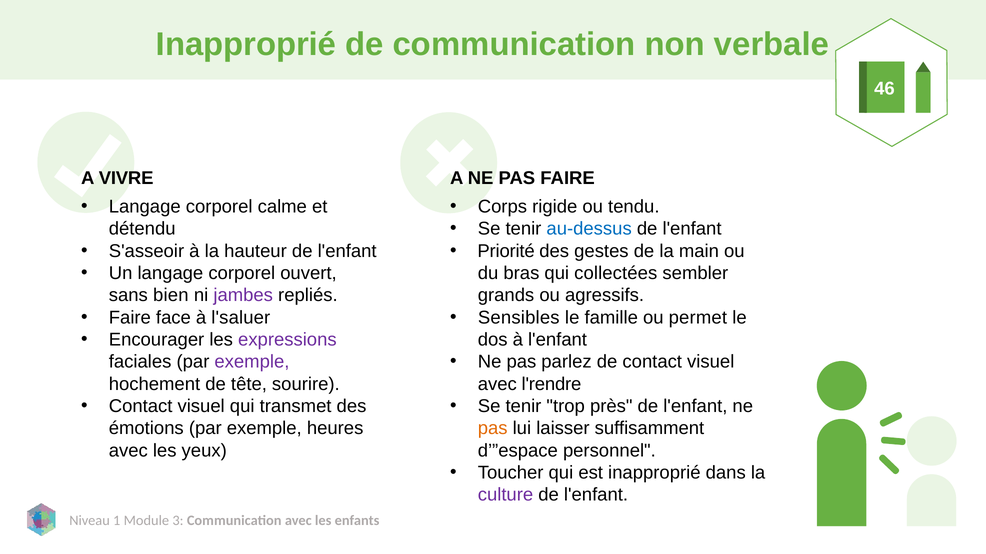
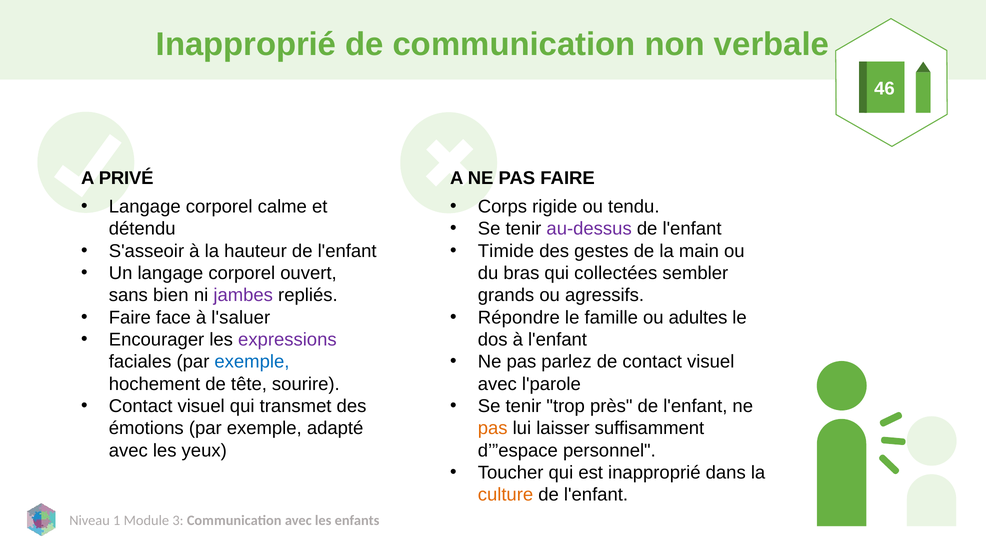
VIVRE: VIVRE -> PRIVÉ (126, 179)
au-dessus colour: blue -> purple (589, 229)
Priorité: Priorité -> Timide (506, 251)
Sensibles: Sensibles -> Répondre (519, 318)
permet: permet -> adultes (698, 318)
exemple colour: purple -> blue (252, 362)
l'rendre: l'rendre -> l'parole (551, 384)
heures: heures -> adapté (335, 429)
culture colour: purple -> orange (505, 495)
